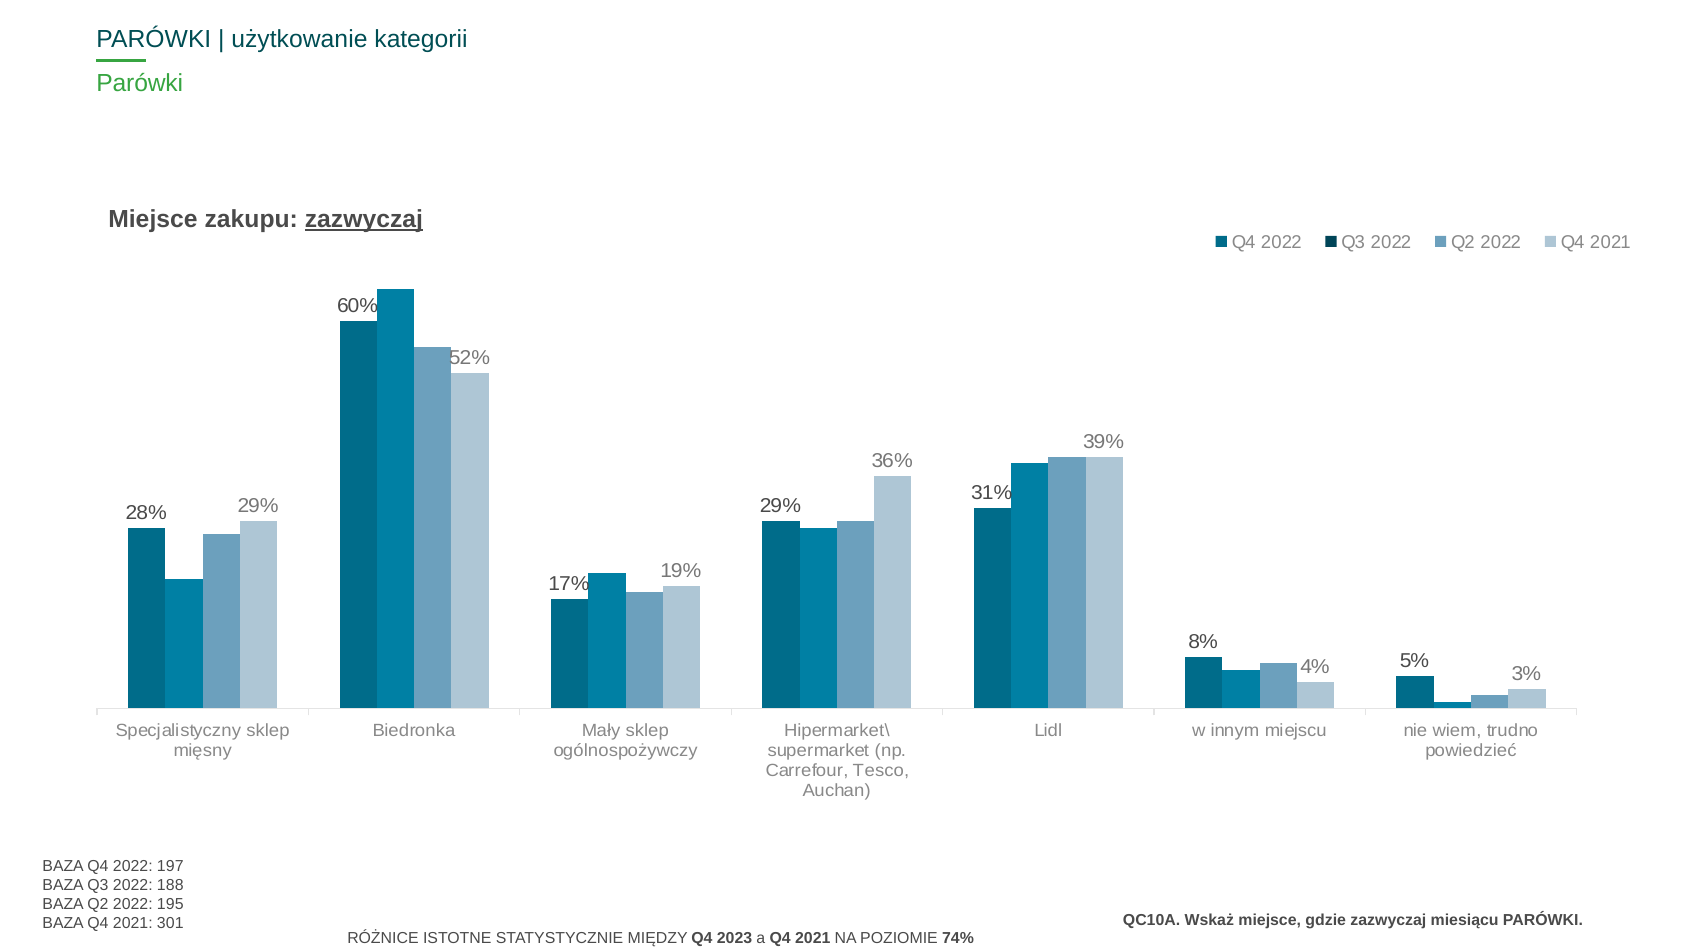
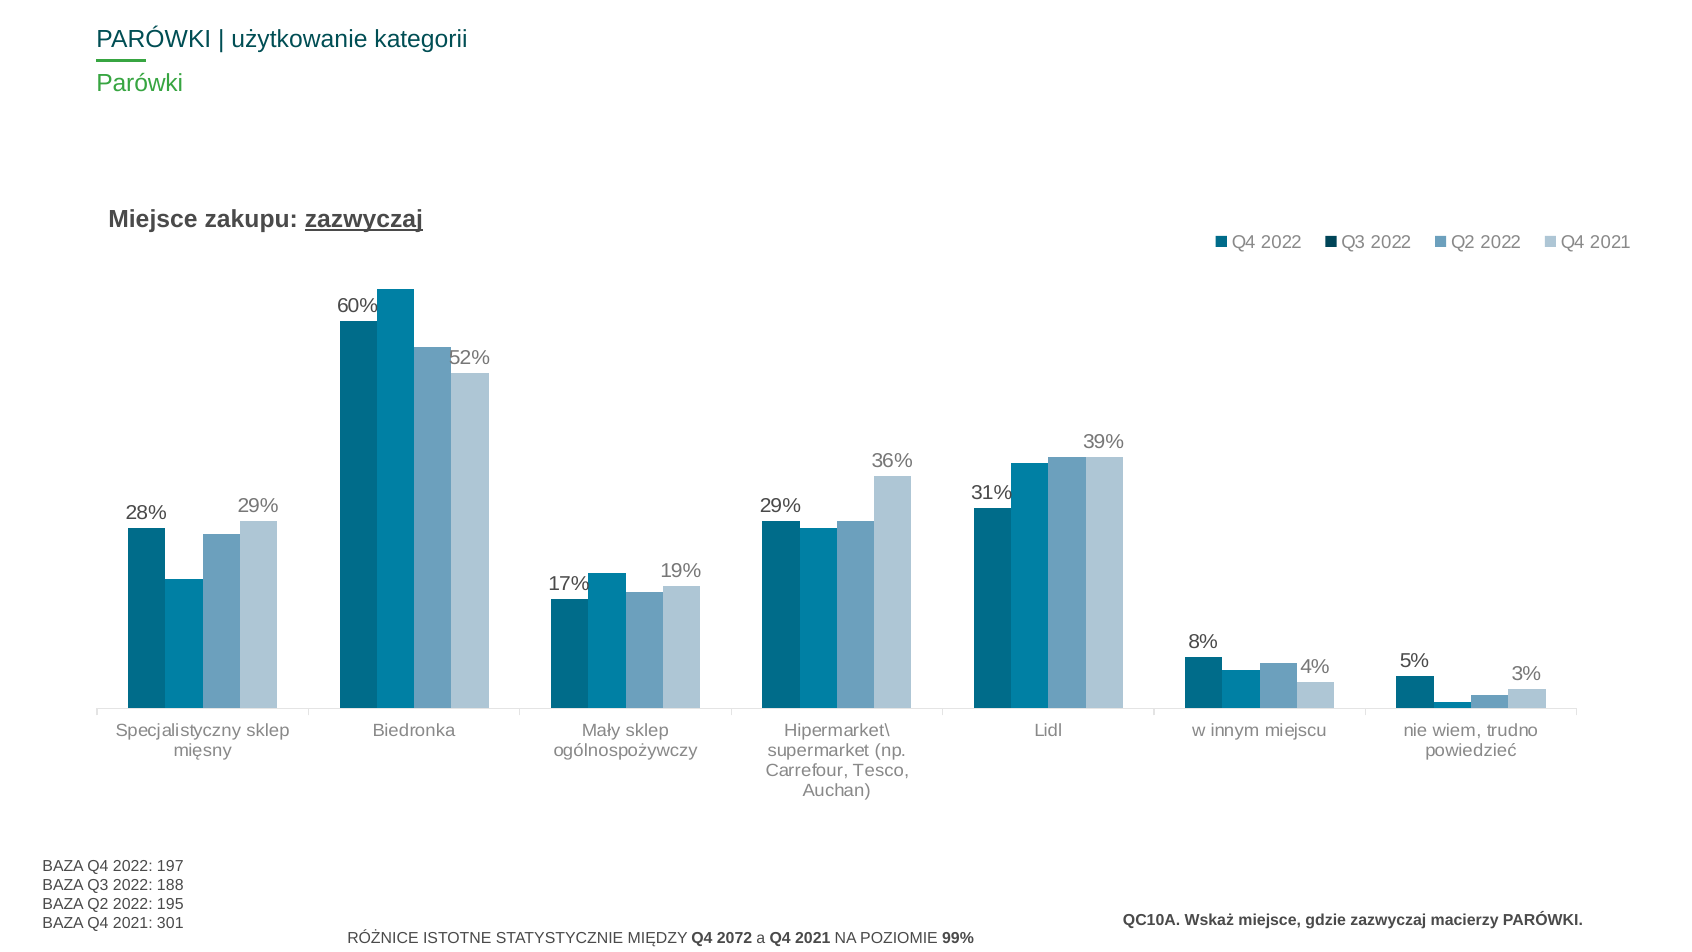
miesiącu: miesiącu -> macierzy (1465, 920)
2023: 2023 -> 2072 (735, 938)
74%: 74% -> 99% (958, 938)
